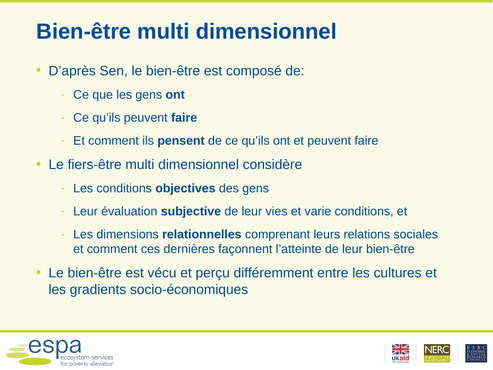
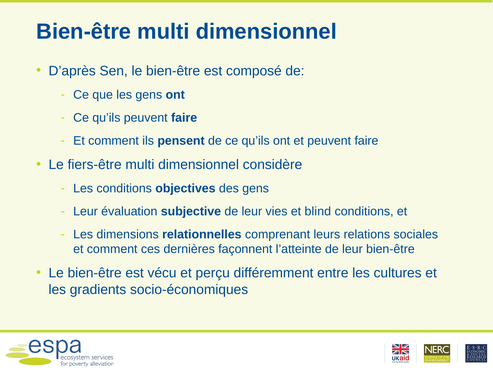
varie: varie -> blind (318, 211)
